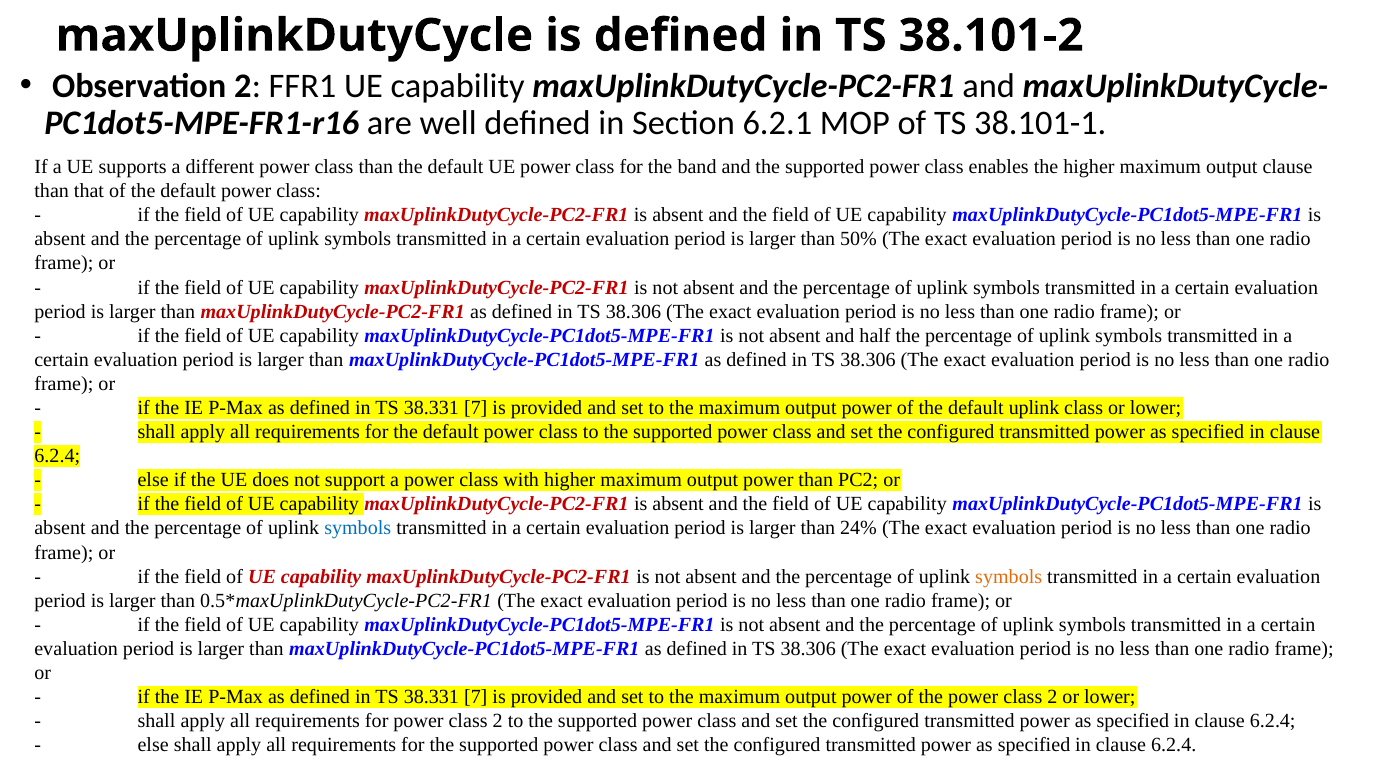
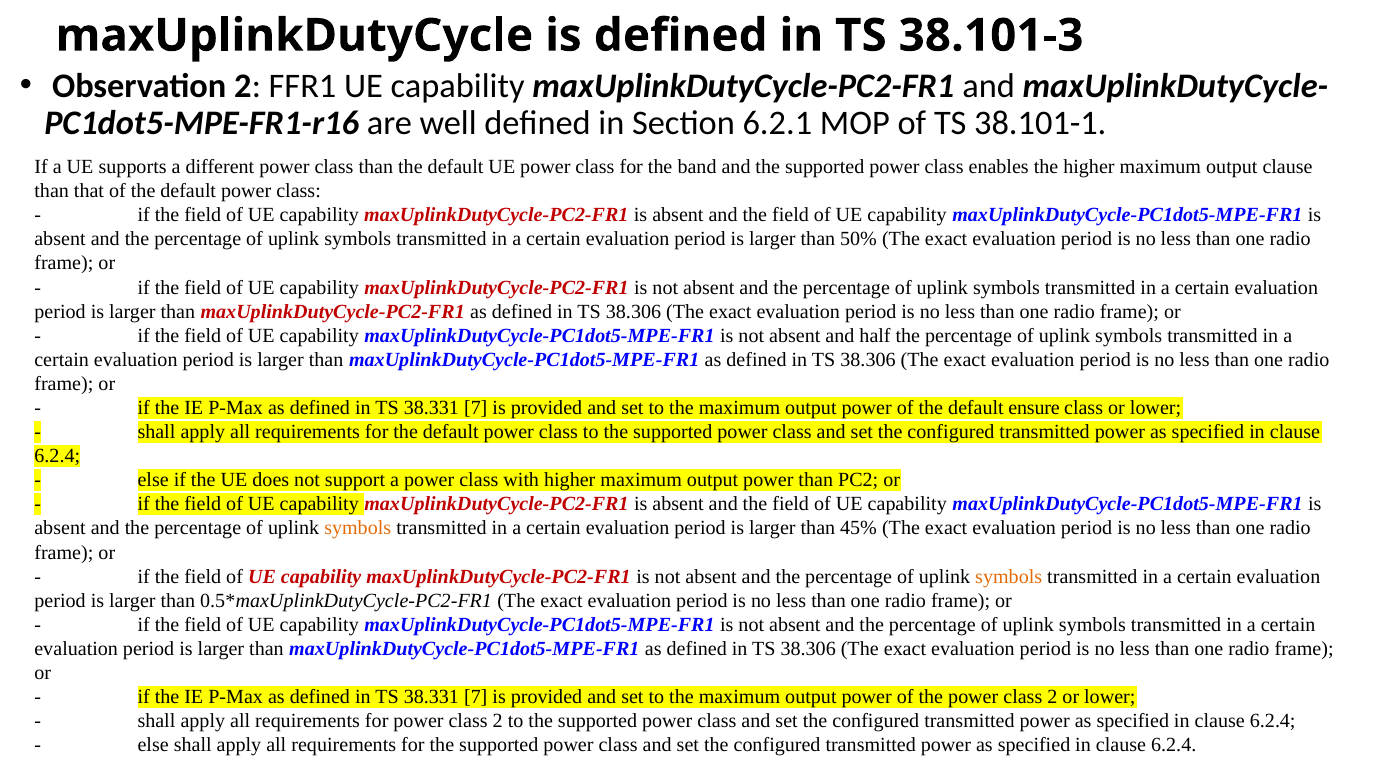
38.101-2: 38.101-2 -> 38.101-3 (991, 36)
default uplink: uplink -> ensure (1034, 408)
symbols colour: blue -> orange (358, 528)
24%: 24% -> 45% (859, 528)
